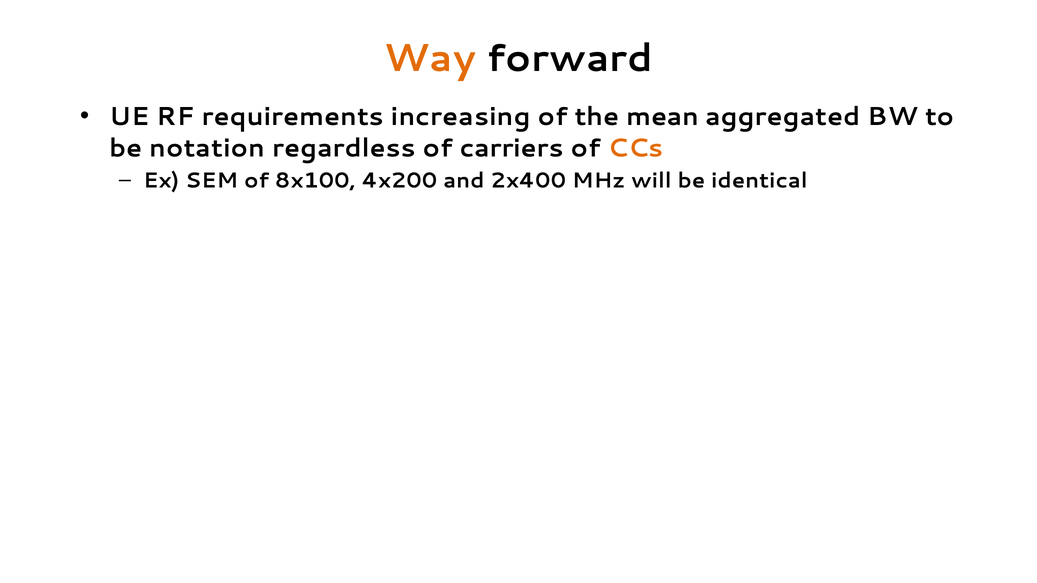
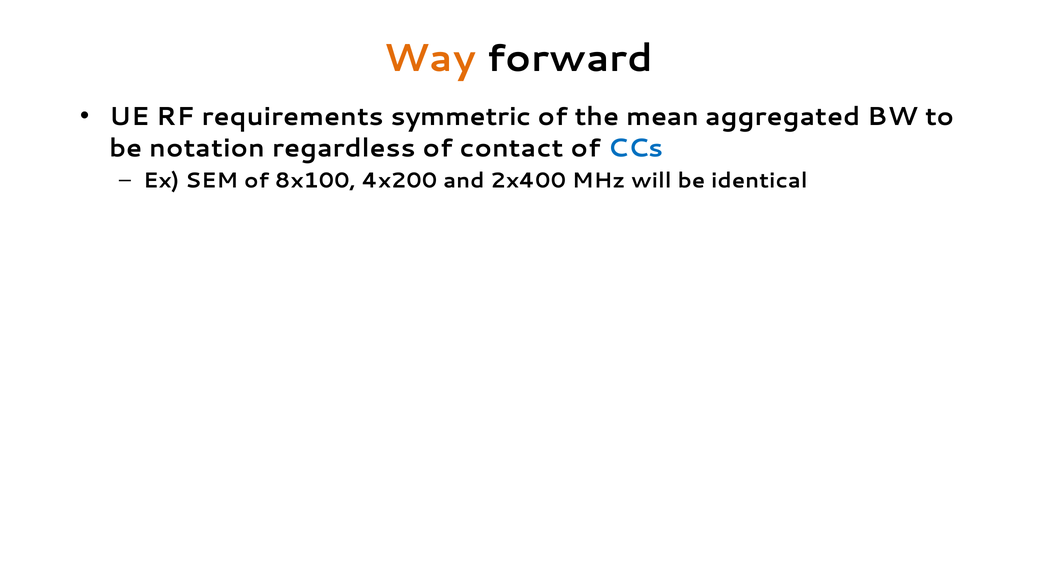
increasing: increasing -> symmetric (461, 117)
carriers: carriers -> contact (512, 148)
CCs colour: orange -> blue (635, 148)
